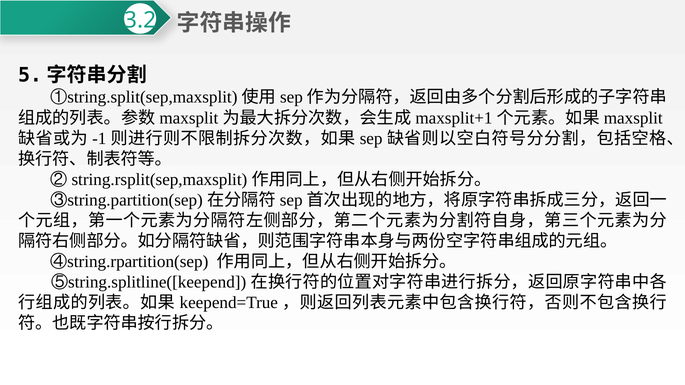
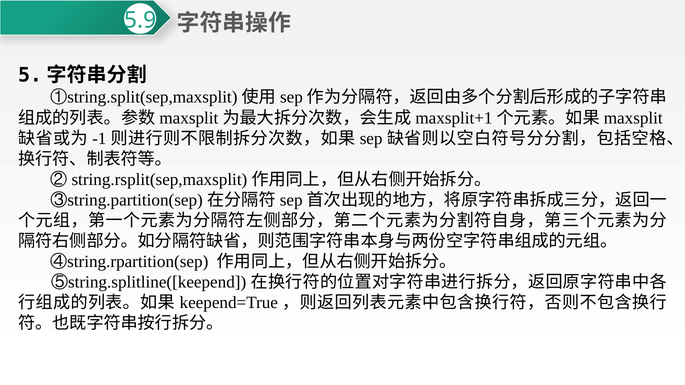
3.2: 3.2 -> 5.9 (140, 20)
